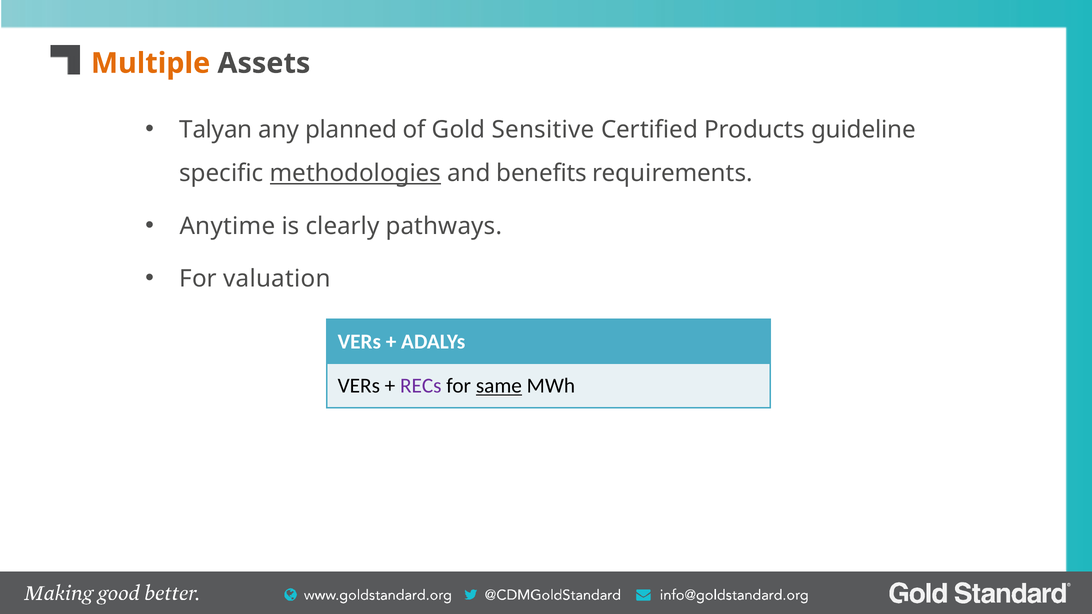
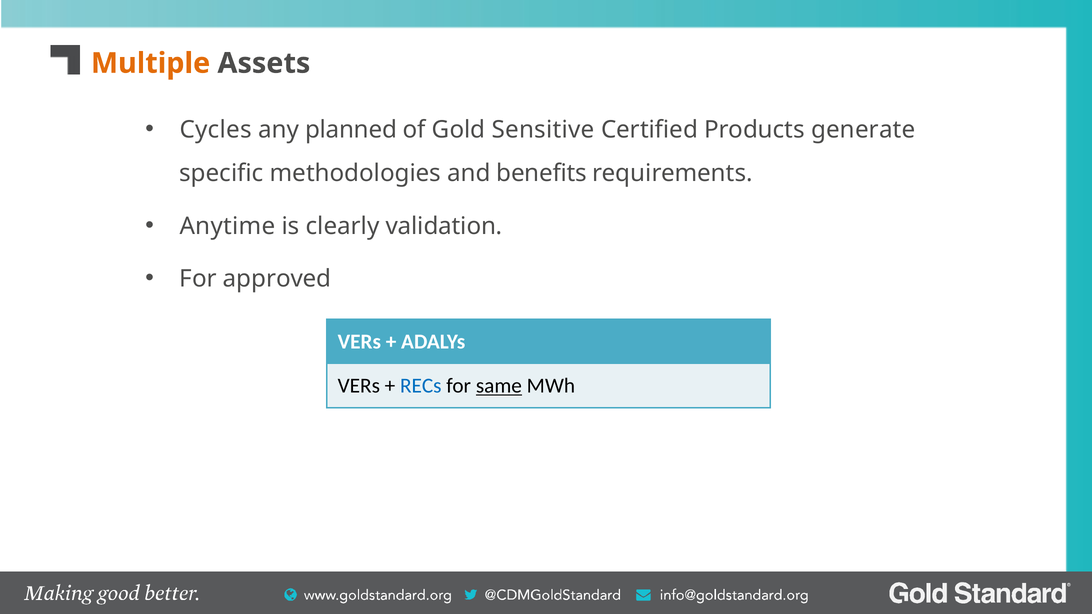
Talyan: Talyan -> Cycles (216, 130)
guideline: guideline -> generate (863, 130)
methodologies underline: present -> none (355, 174)
pathways: pathways -> validation (444, 226)
valuation: valuation -> approved (277, 279)
RECs colour: purple -> blue (421, 386)
